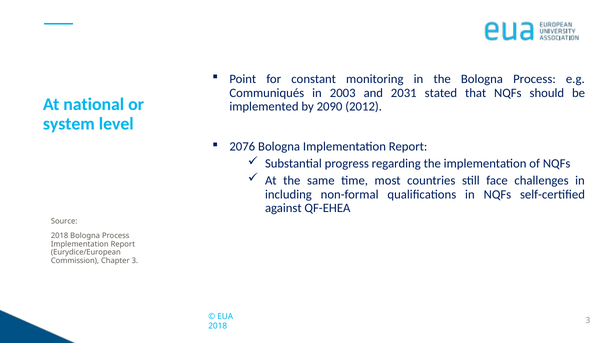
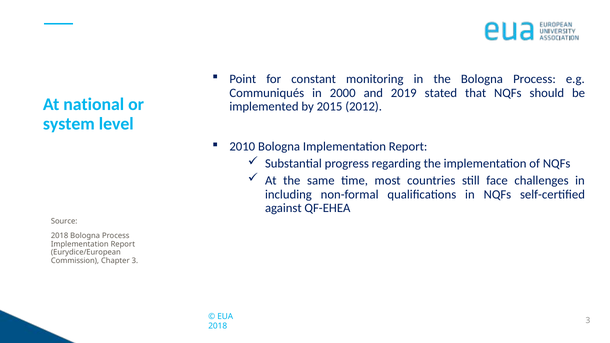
2003: 2003 -> 2000 (343, 93)
2031: 2031 -> 2019 (404, 93)
2090: 2090 -> 2015 (330, 107)
2076: 2076 -> 2010 (242, 147)
